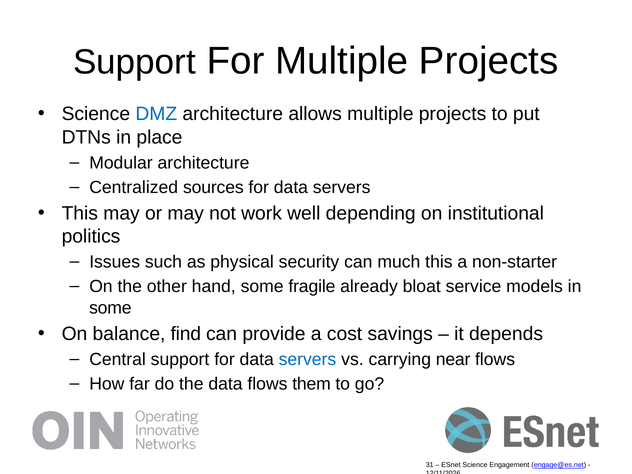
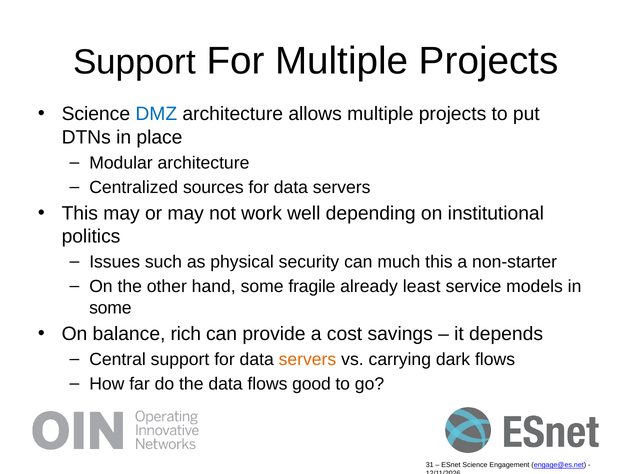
bloat: bloat -> least (422, 287)
find: find -> rich (186, 334)
servers colour: blue -> orange (307, 359)
near: near -> dark (453, 359)
them: them -> good (312, 384)
